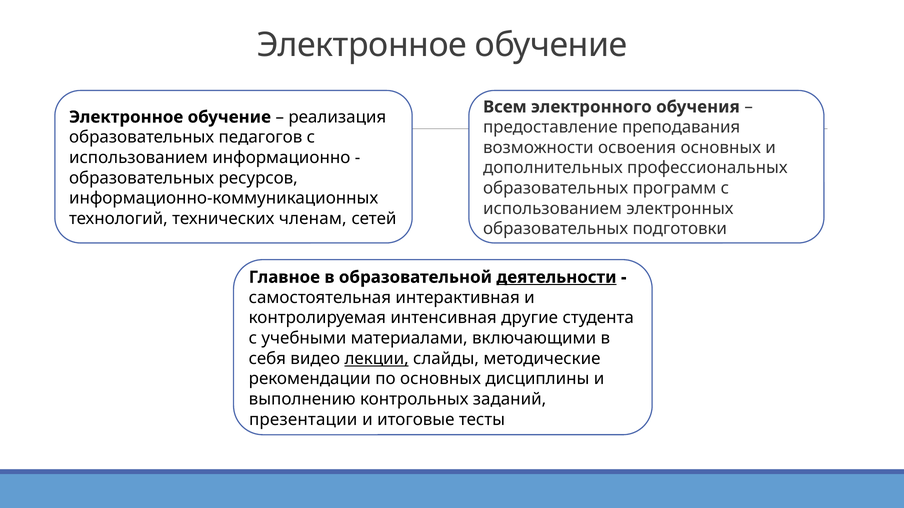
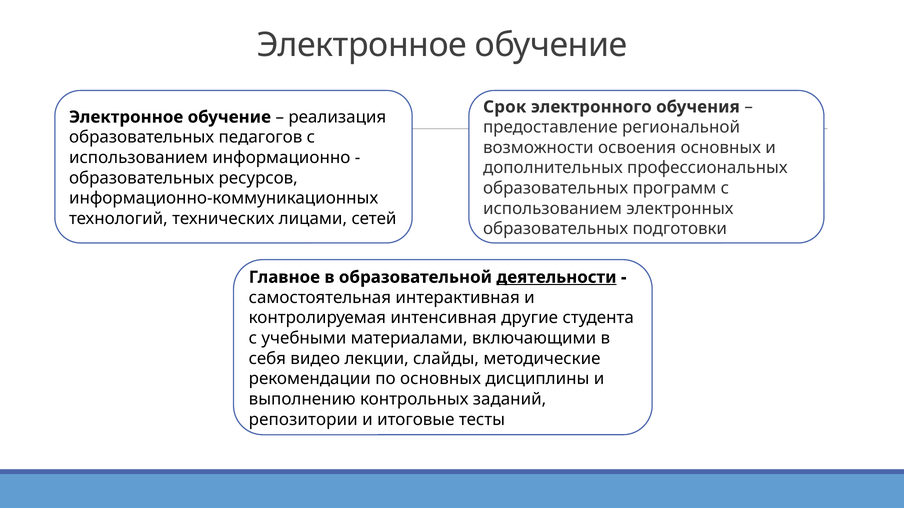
Всем: Всем -> Срок (505, 107)
преподавания: преподавания -> региональной (681, 127)
членам: членам -> лицами (313, 219)
лекции underline: present -> none (377, 359)
презентации: презентации -> репозитории (303, 420)
